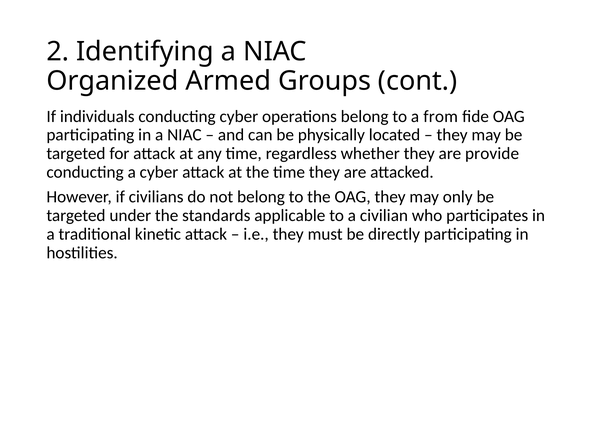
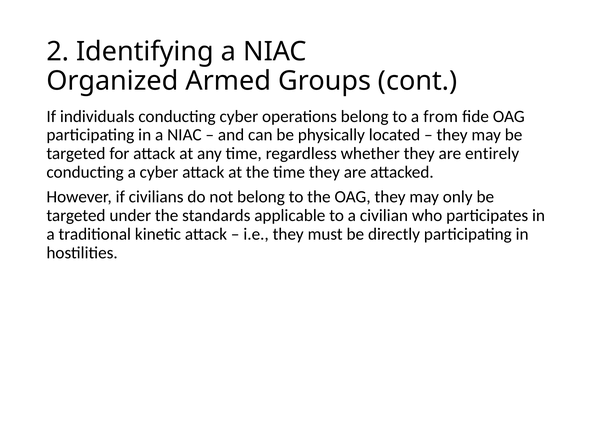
provide: provide -> entirely (492, 153)
